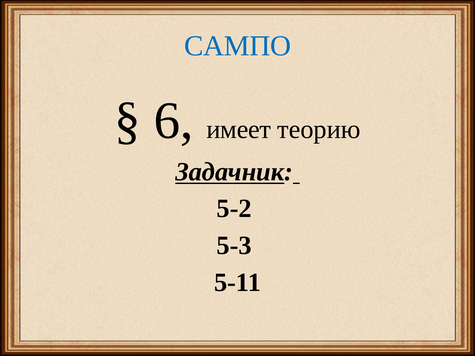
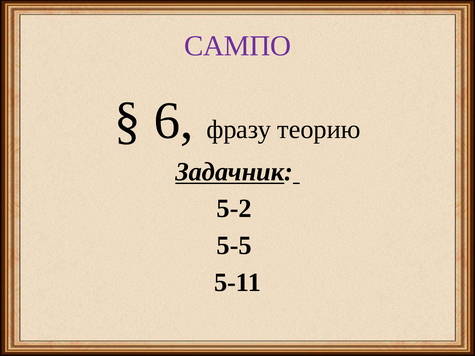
САМПО colour: blue -> purple (238, 46)
имеет: имеет -> фразу (239, 130)
5-3: 5-3 -> 5-5 (234, 246)
